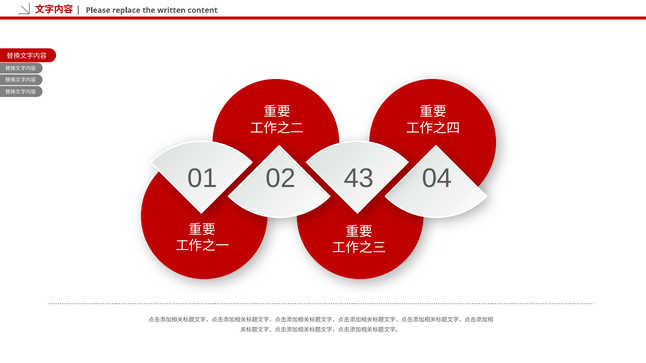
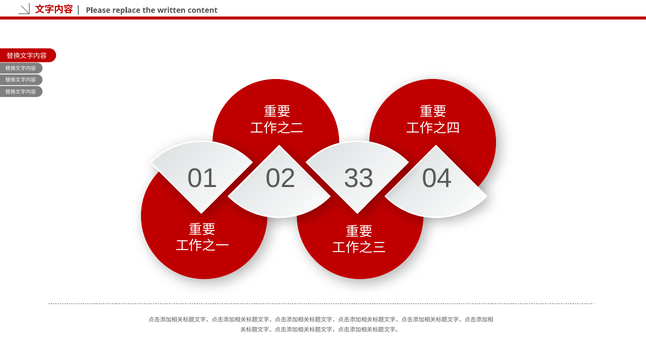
43: 43 -> 33 (359, 179)
